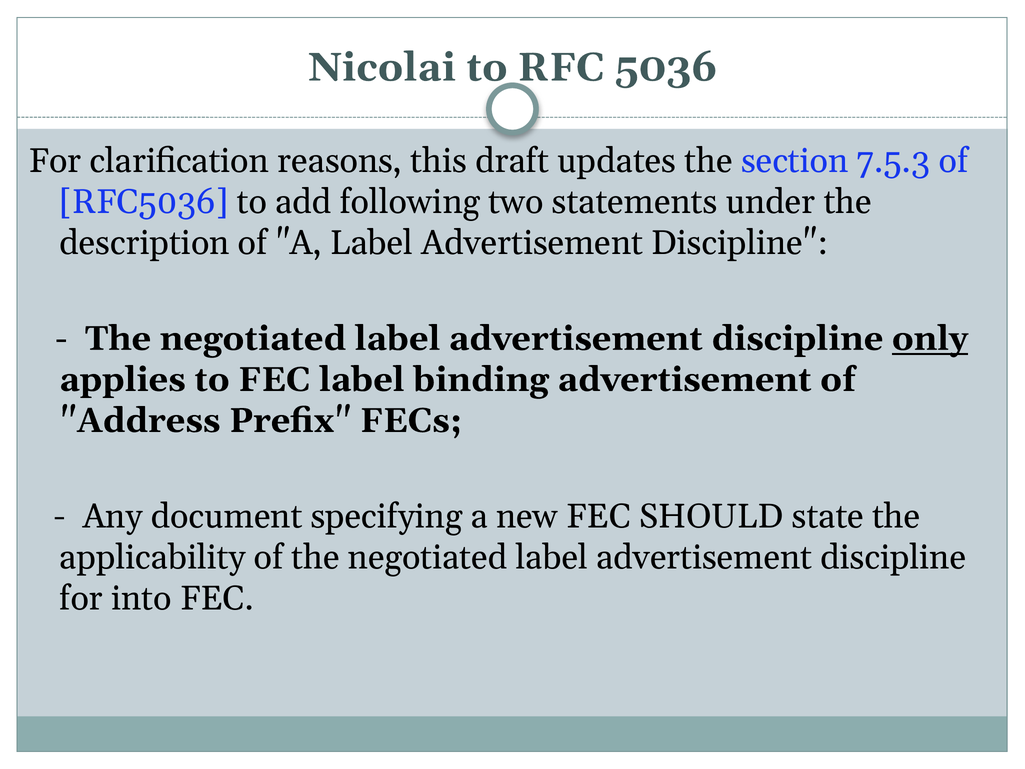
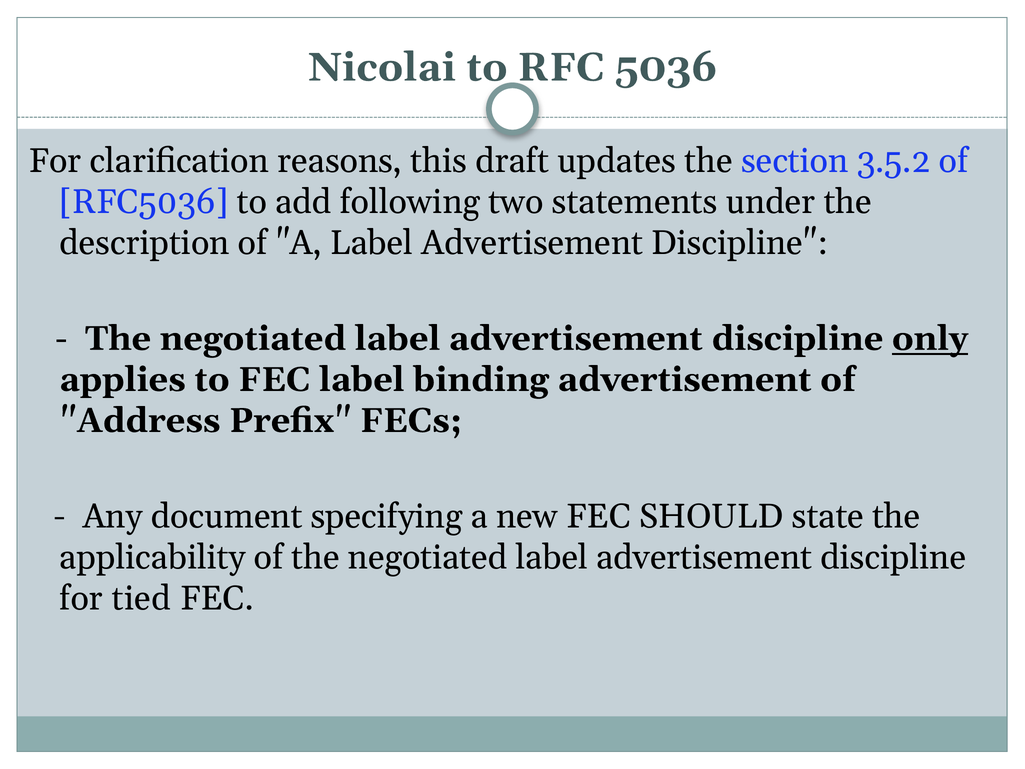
7.5.3: 7.5.3 -> 3.5.2 (894, 161)
into: into -> tied (141, 598)
